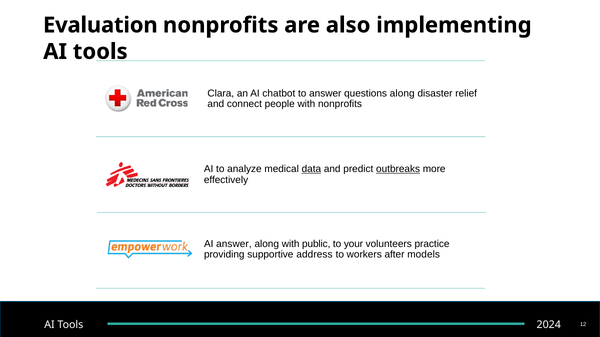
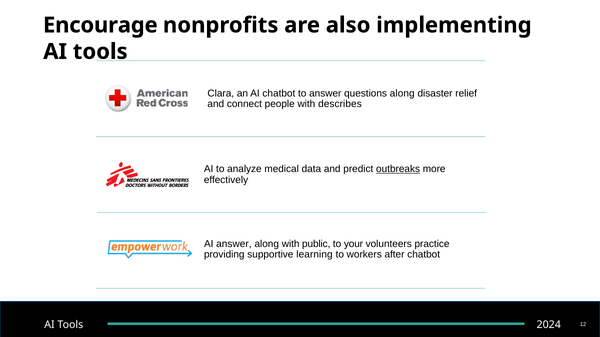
Evaluation: Evaluation -> Encourage (100, 25)
with nonprofits: nonprofits -> describes (340, 104)
data underline: present -> none (311, 169)
address: address -> learning (315, 255)
after models: models -> chatbot (424, 255)
